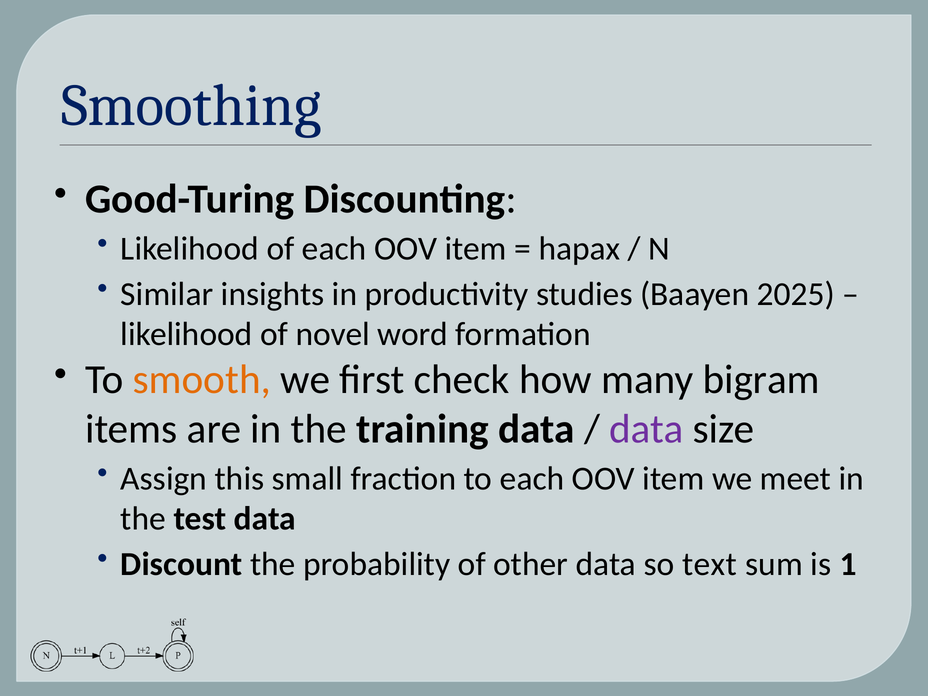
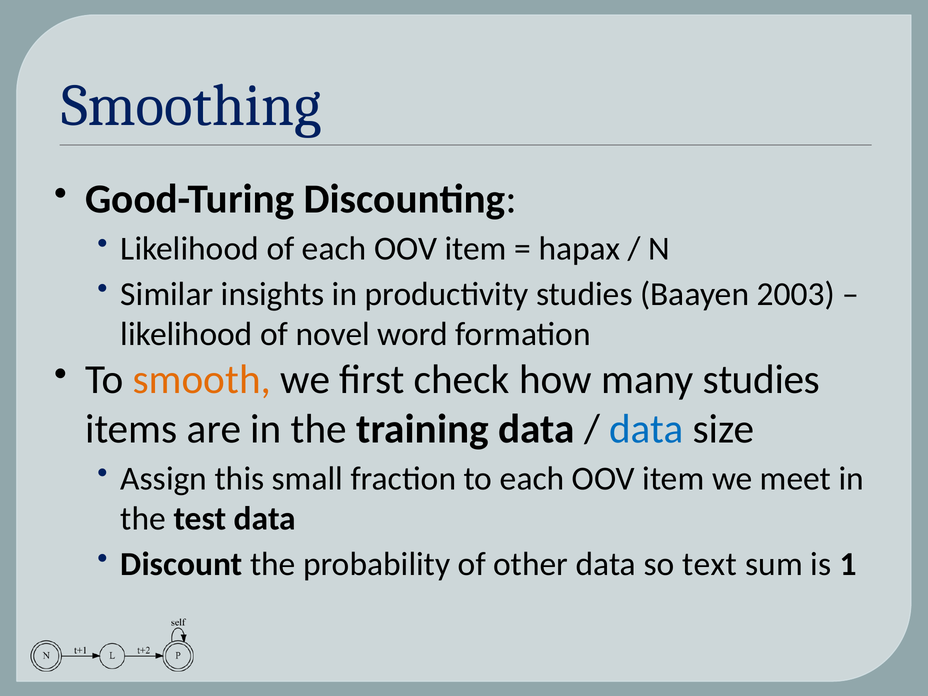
2025: 2025 -> 2003 (796, 294)
many bigram: bigram -> studies (761, 380)
data colour: purple -> blue (646, 429)
